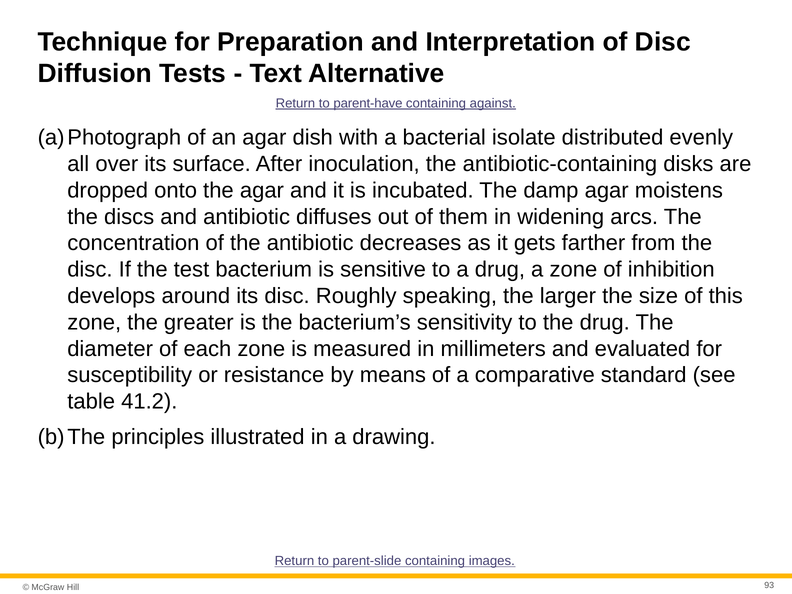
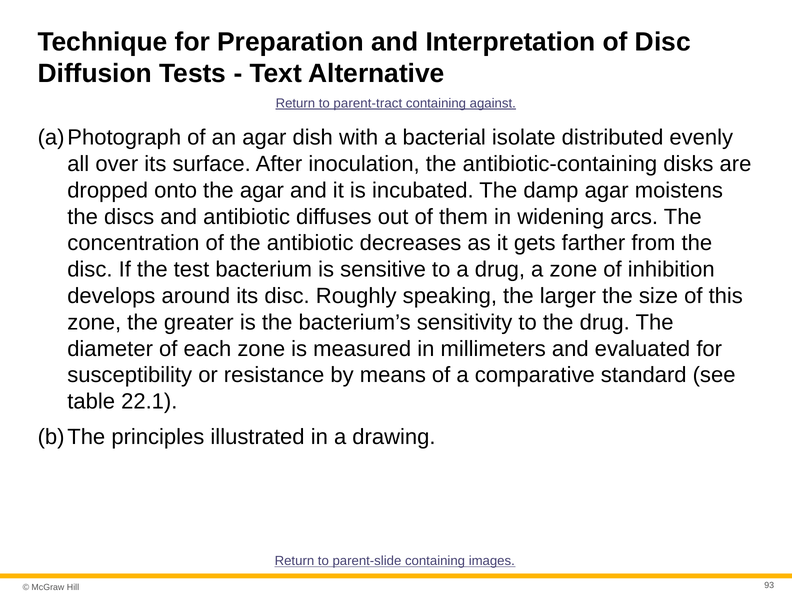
parent-have: parent-have -> parent-tract (368, 103)
41.2: 41.2 -> 22.1 (149, 402)
